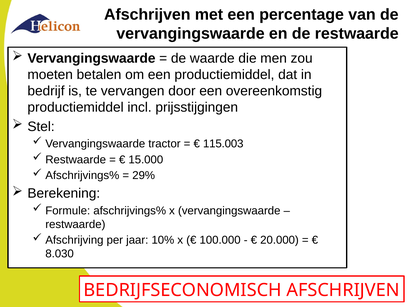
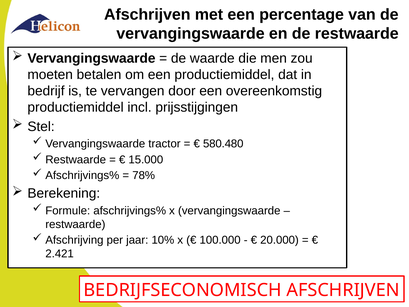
115.003: 115.003 -> 580.480 (223, 144)
29%: 29% -> 78% (144, 175)
8.030: 8.030 -> 2.421 (60, 254)
